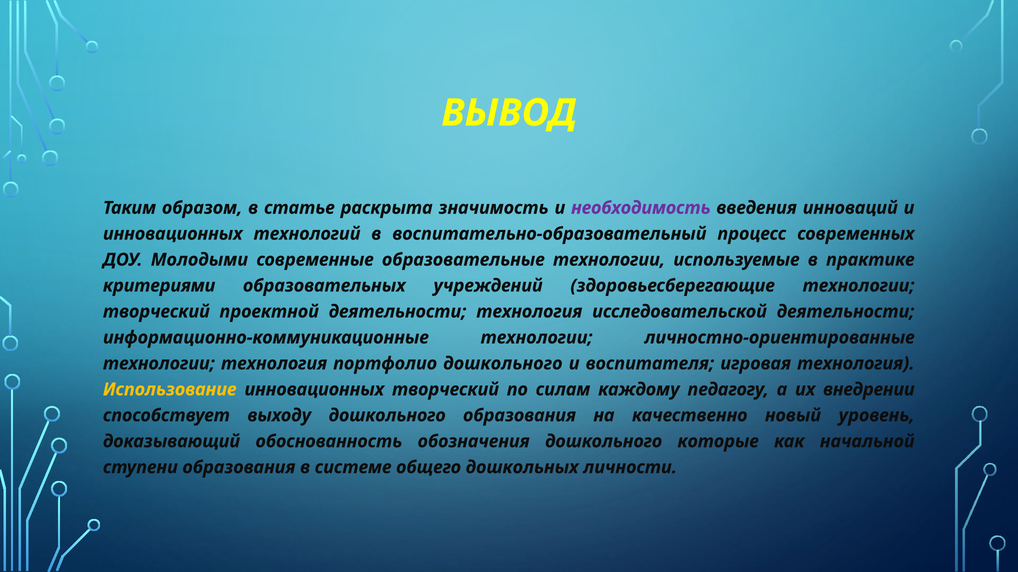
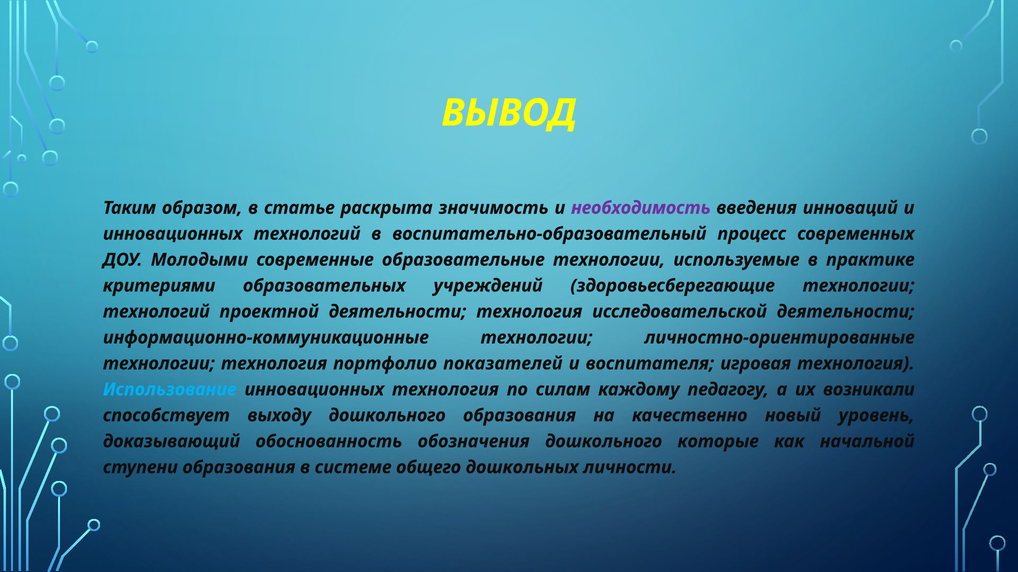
творческий: творческий -> технологий (156, 312)
портфолио дошкольного: дошкольного -> показателей (503, 364)
Использование colour: yellow -> light blue (170, 390)
инновационных творческий: творческий -> технология (445, 390)
внедрении: внедрении -> возникали (869, 390)
